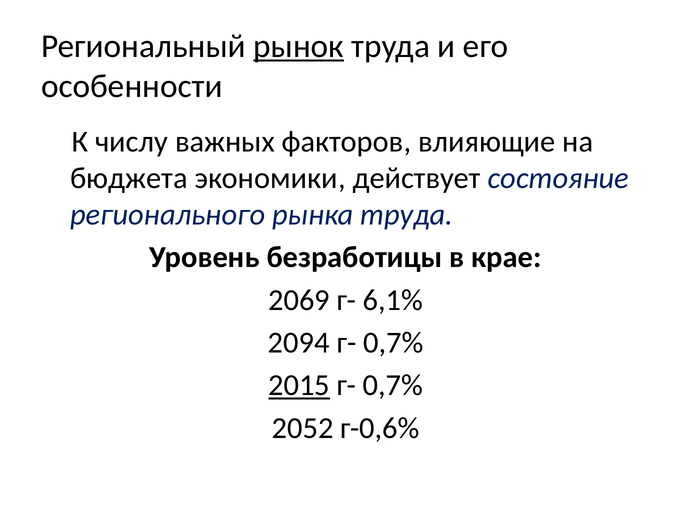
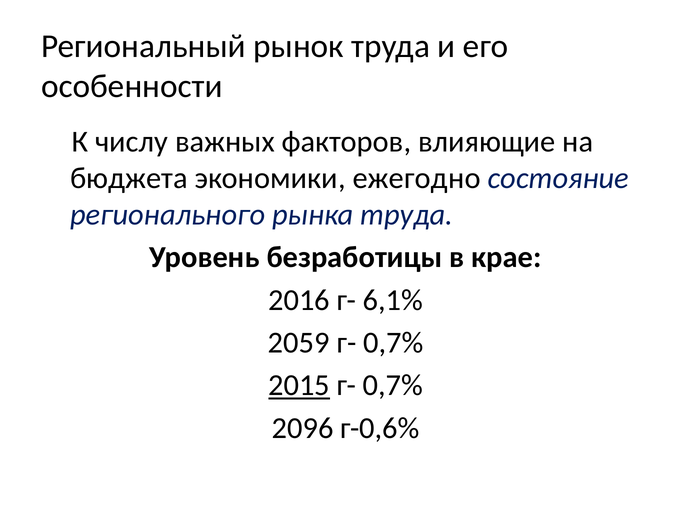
рынок underline: present -> none (299, 46)
действует: действует -> ежегодно (417, 178)
2069: 2069 -> 2016 (299, 300)
2094: 2094 -> 2059 (299, 343)
2052: 2052 -> 2096 (303, 428)
